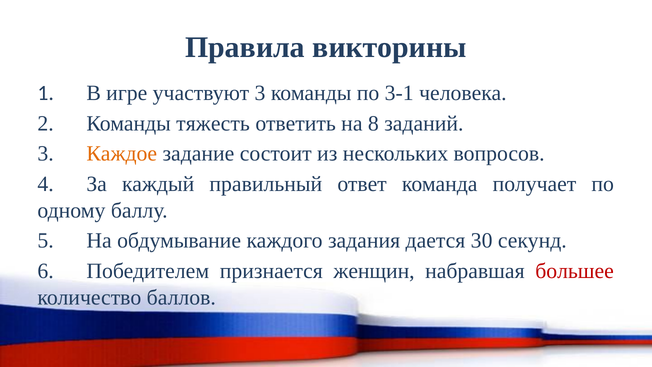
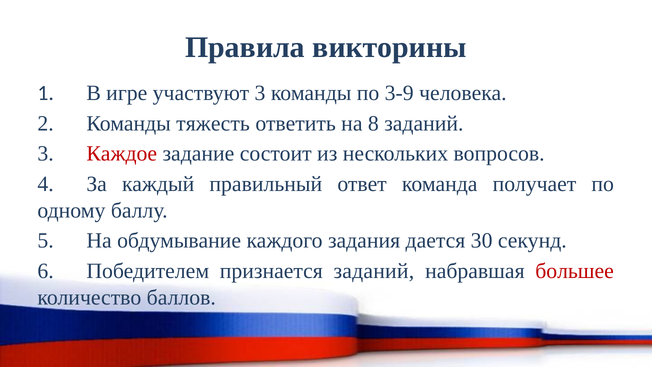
3-1: 3-1 -> 3-9 (399, 93)
Каждое colour: orange -> red (122, 154)
признается женщин: женщин -> заданий (374, 271)
